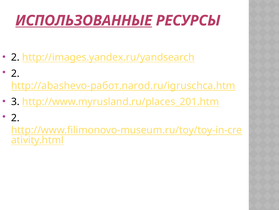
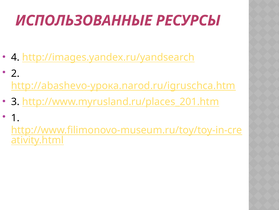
ИСПОЛЬЗОВАННЫЕ underline: present -> none (84, 21)
2: 2 -> 4 (15, 57)
http://abashevo-работ.narod.ru/igruschca.htm: http://abashevo-работ.narod.ru/igruschca.htm -> http://abashevo-урока.narod.ru/igruschca.htm (123, 85)
2: 2 -> 1 (15, 118)
